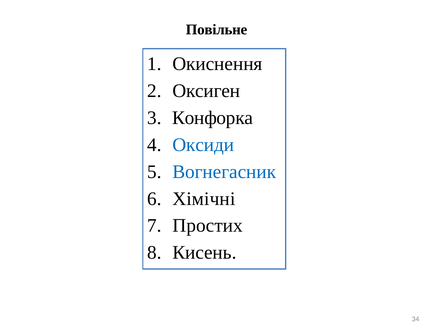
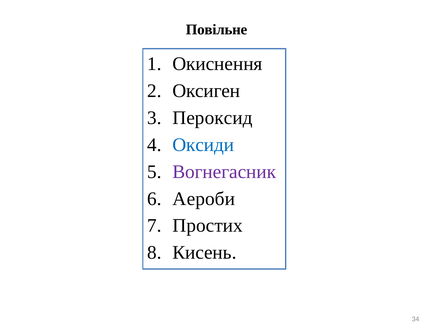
Конфорка: Конфорка -> Пероксид (212, 118)
Вогнегасник colour: blue -> purple (224, 172)
Хімічні: Хімічні -> Аероби (204, 199)
